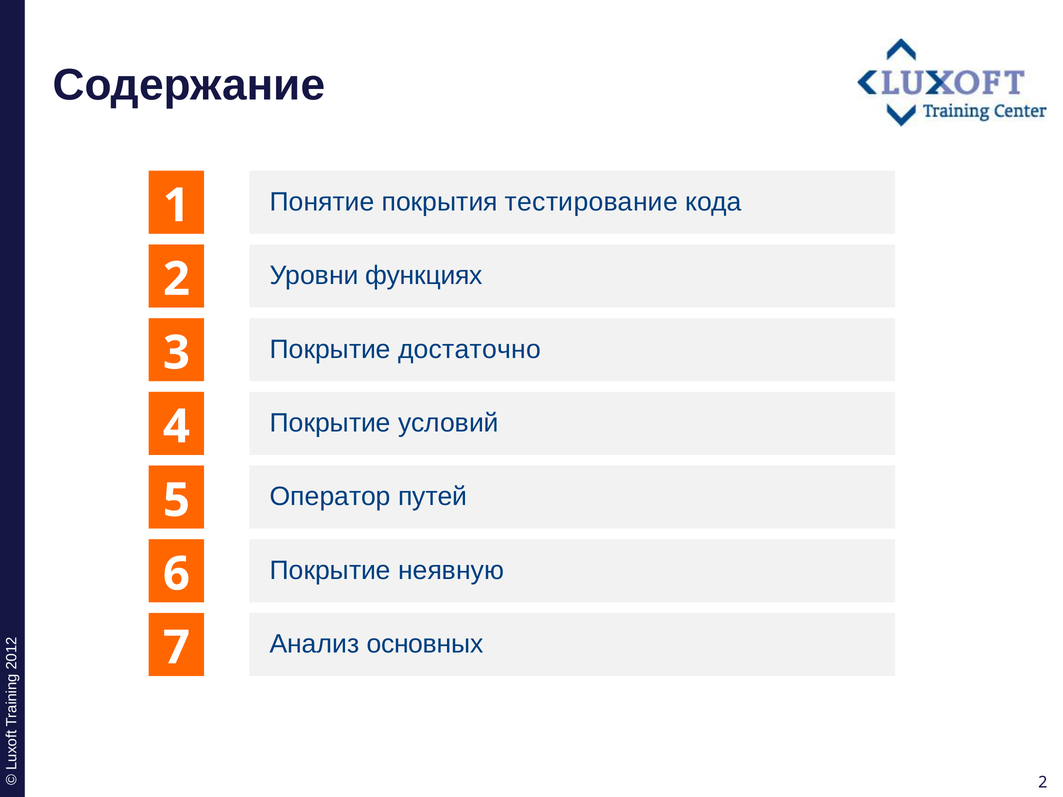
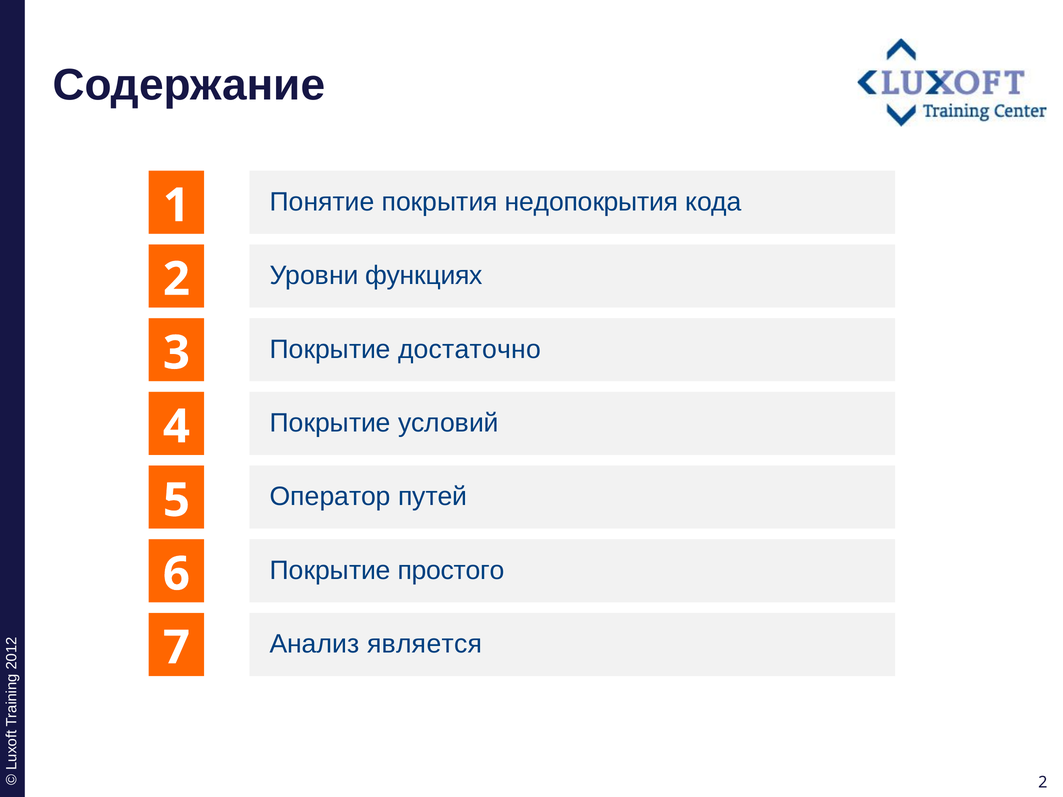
тестирование: тестирование -> недопокрытия (592, 202)
неявную: неявную -> простого (451, 571)
основных: основных -> является (425, 644)
